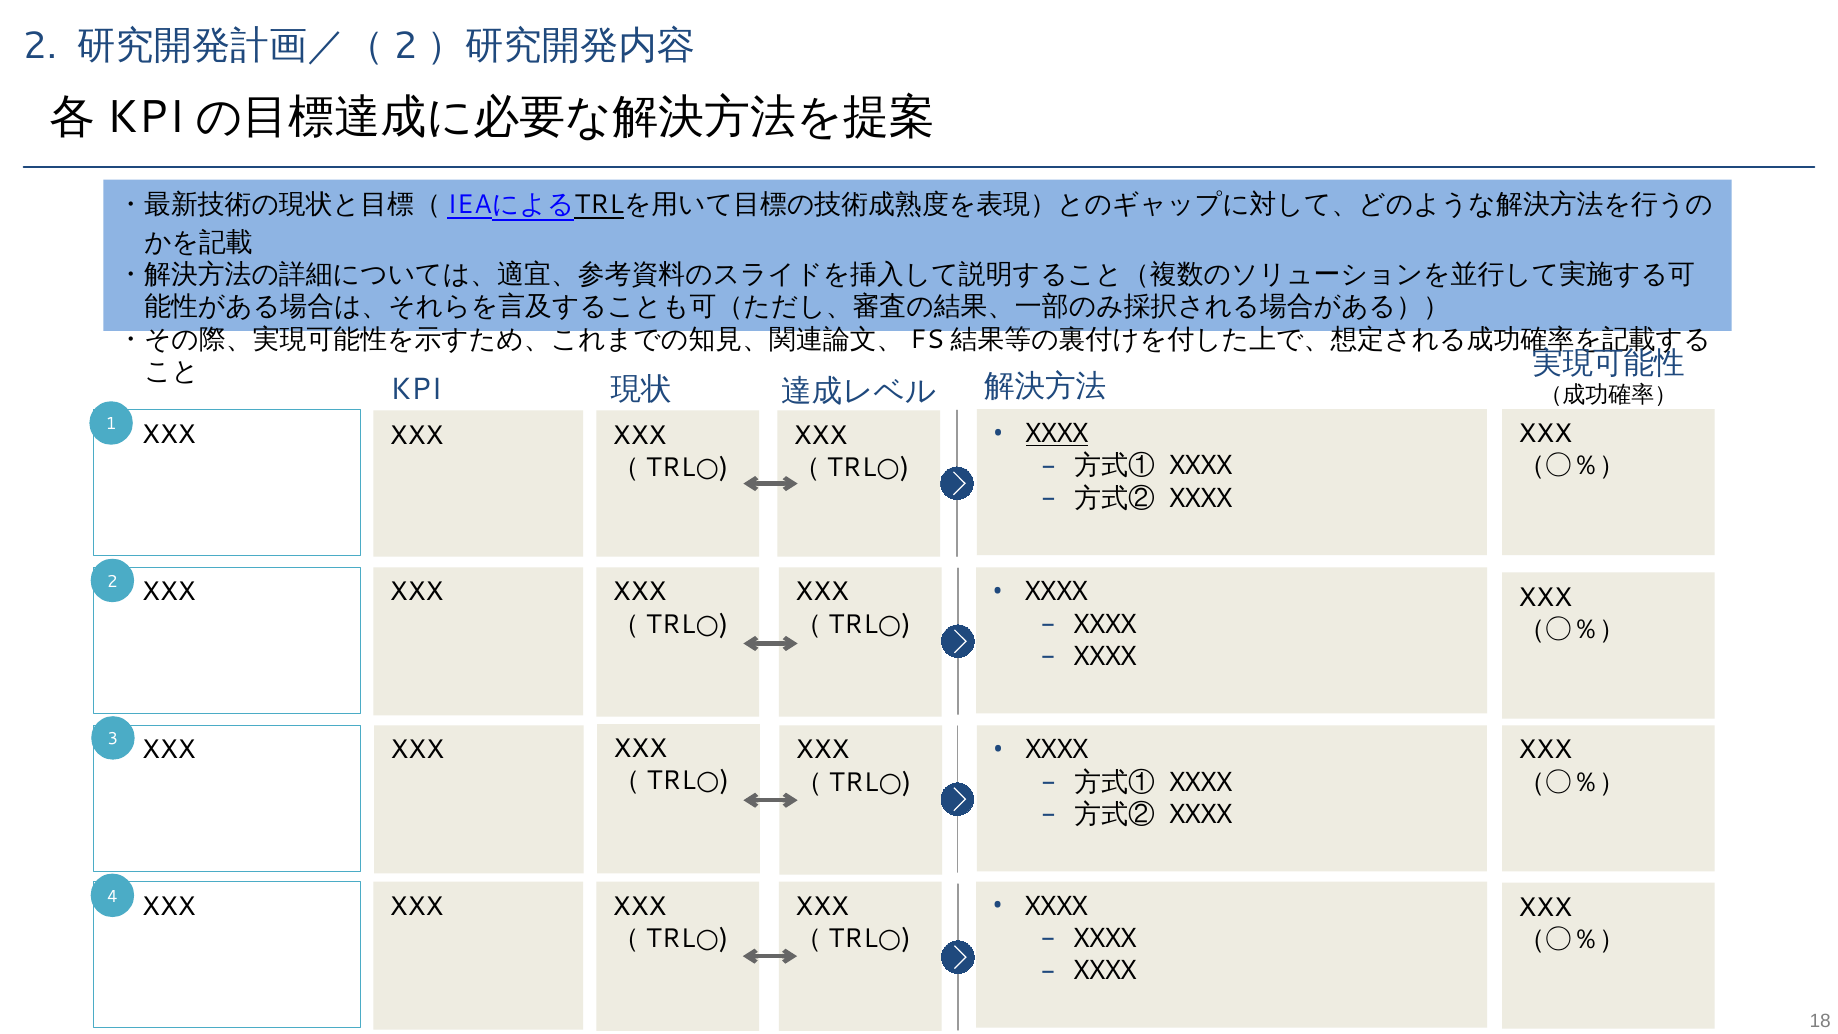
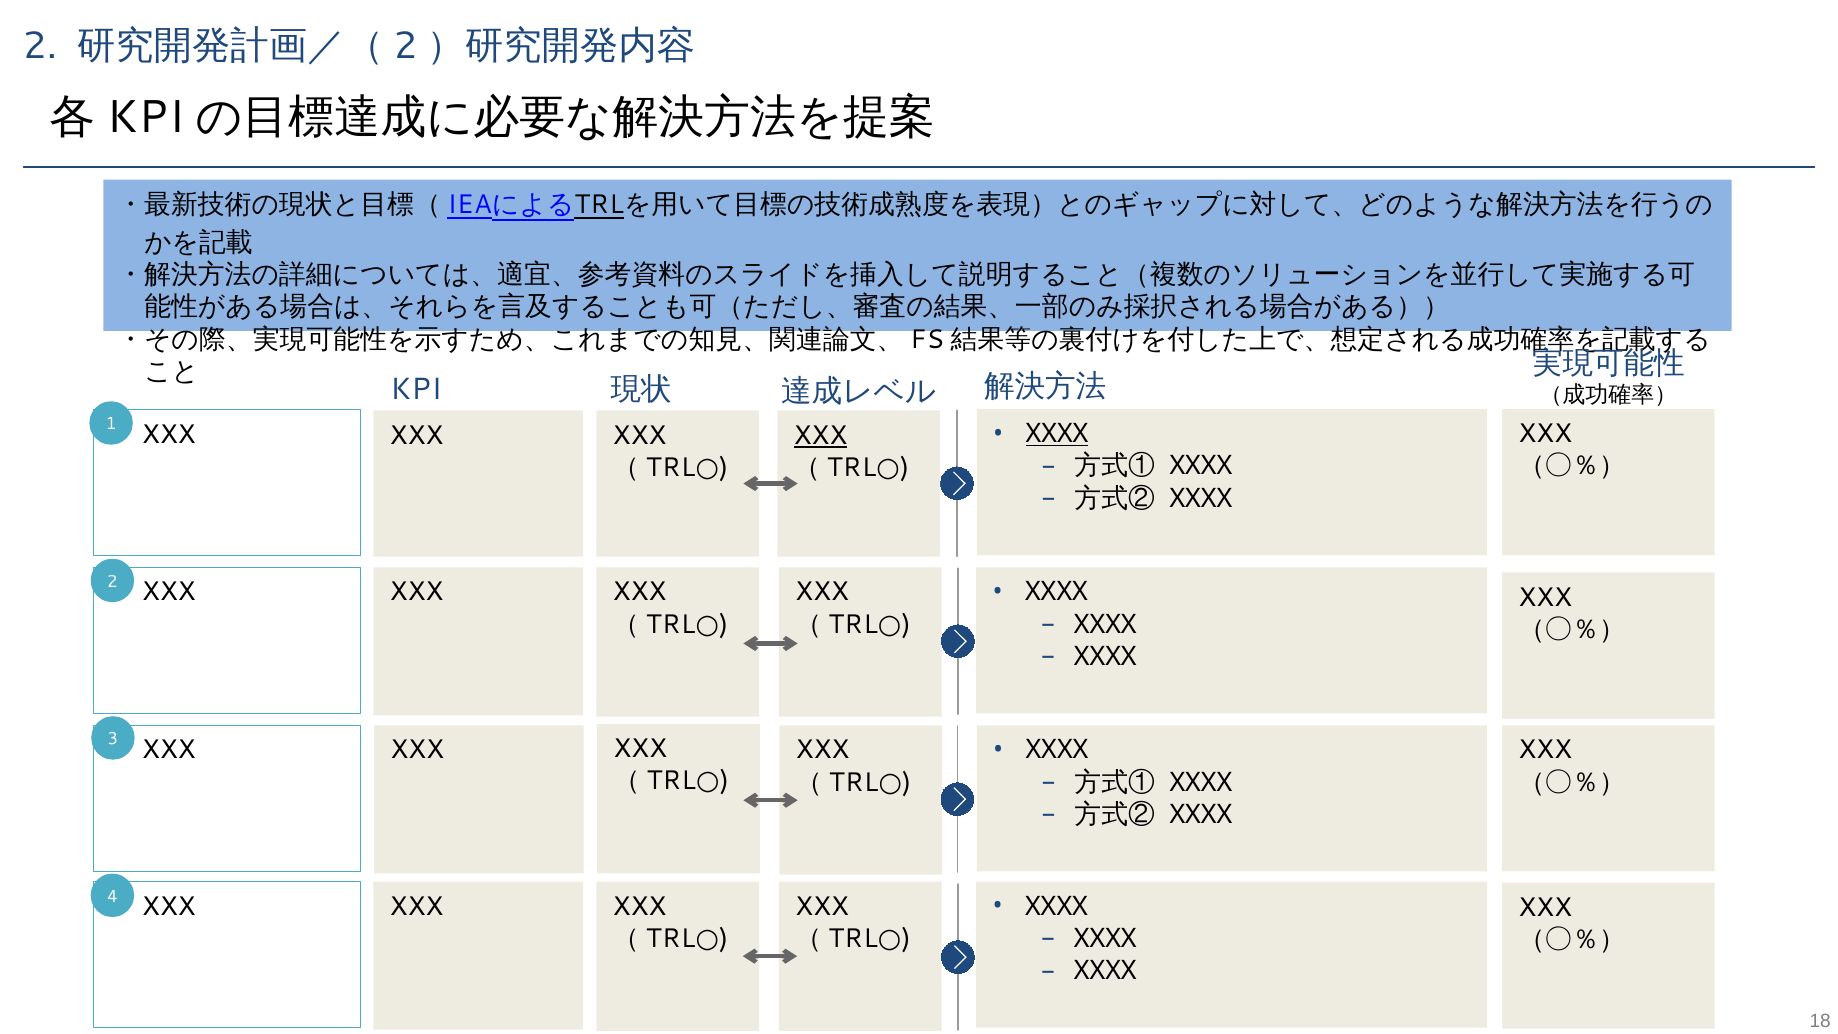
XXX underline: none -> present (820, 435)
